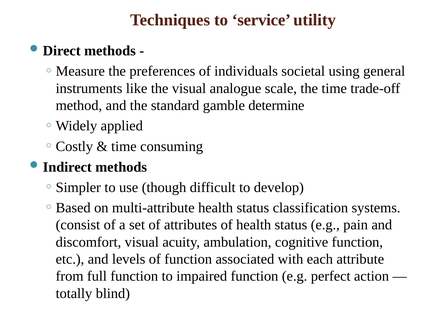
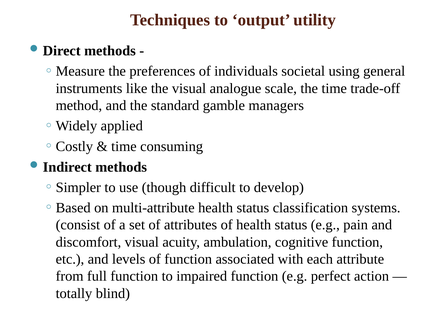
service: service -> output (261, 20)
determine: determine -> managers (276, 106)
